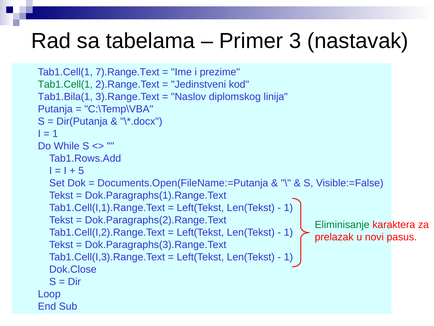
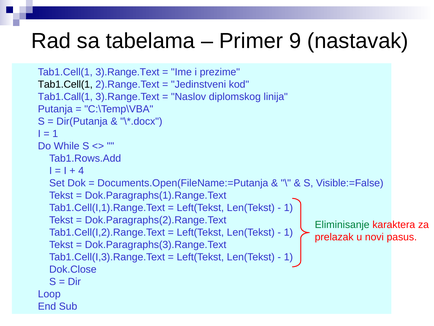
3: 3 -> 9 (295, 41)
Tab1.Cell(1 7).Range.Text: 7).Range.Text -> 3).Range.Text (127, 72)
Tab1.Cell(1 colour: green -> black (65, 84)
Tab1.Bila(1: Tab1.Bila(1 -> Tab1.Call(1 (65, 97)
5: 5 -> 4 (81, 171)
